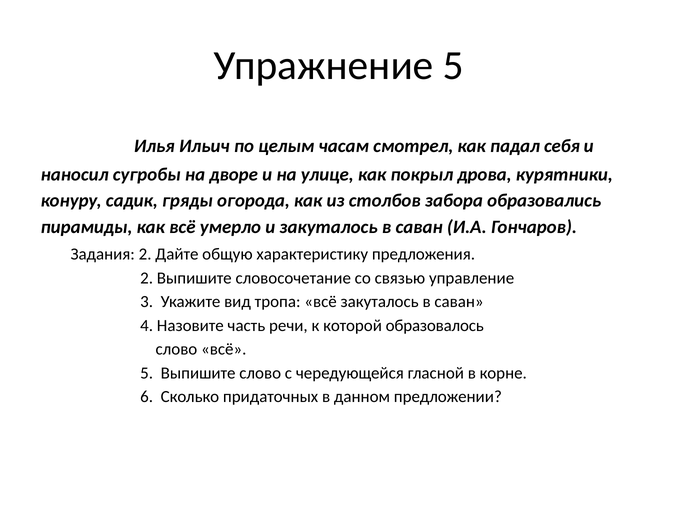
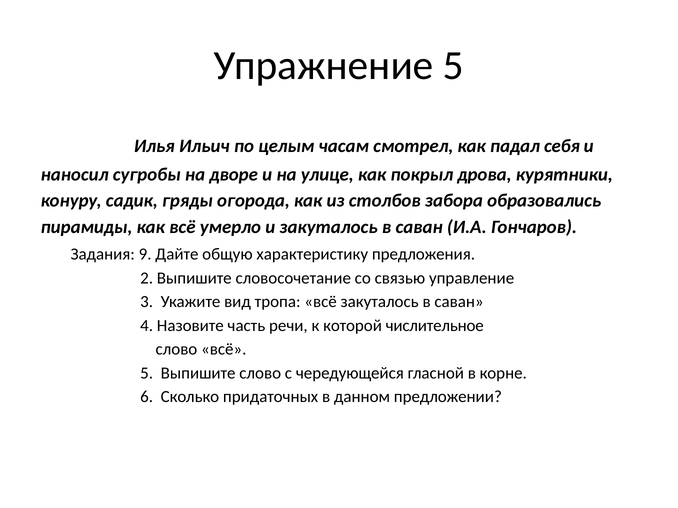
Задания 2: 2 -> 9 (145, 254)
образовалось: образовалось -> числительное (435, 326)
